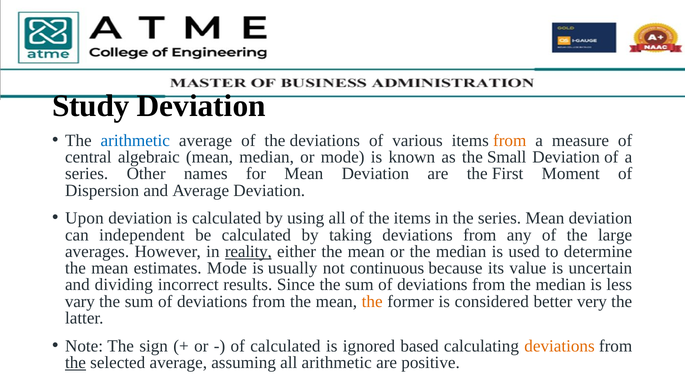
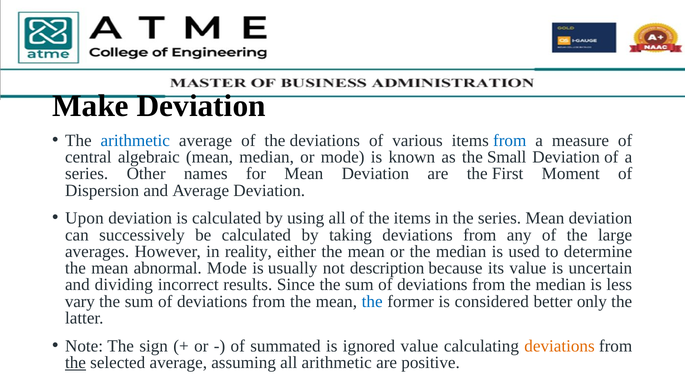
Study: Study -> Make (91, 106)
from colour: orange -> blue (510, 141)
independent: independent -> successively (142, 235)
reality underline: present -> none (248, 252)
estimates: estimates -> abnormal (168, 268)
continuous: continuous -> description (387, 268)
the colour: orange -> blue (372, 302)
very: very -> only (592, 302)
of calculated: calculated -> summated (285, 346)
ignored based: based -> value (419, 346)
